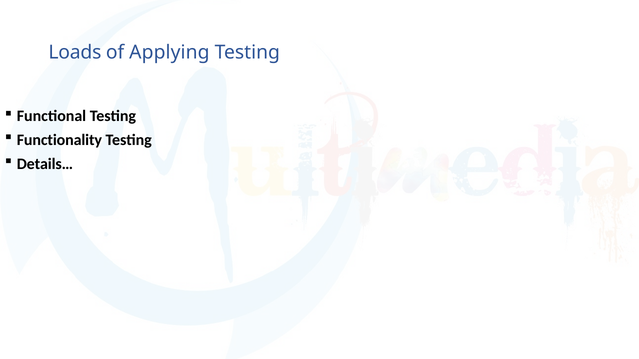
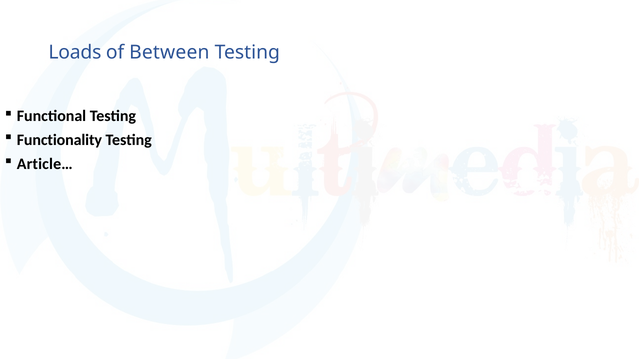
Applying: Applying -> Between (169, 53)
Details…: Details… -> Article… (45, 164)
